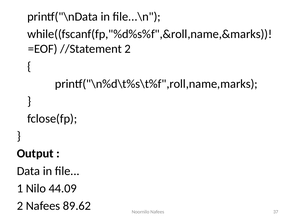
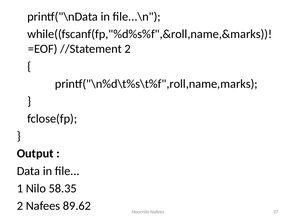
44.09: 44.09 -> 58.35 (63, 188)
